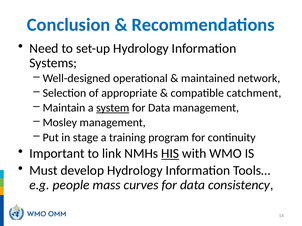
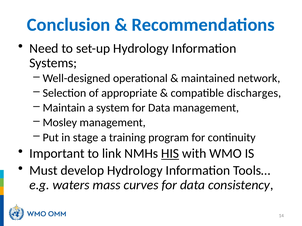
catchment: catchment -> discharges (254, 93)
system underline: present -> none (113, 108)
people: people -> waters (71, 185)
